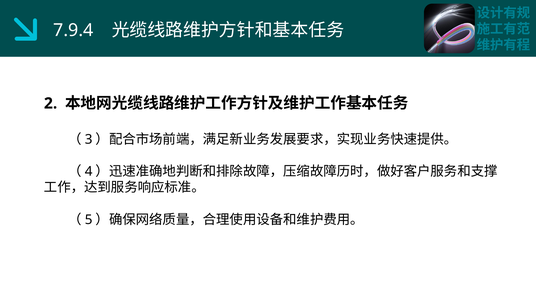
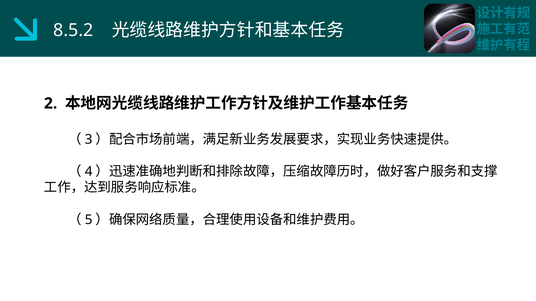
7.9.4: 7.9.4 -> 8.5.2 (73, 30)
